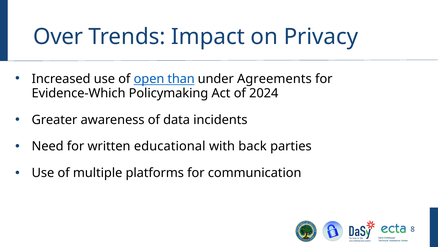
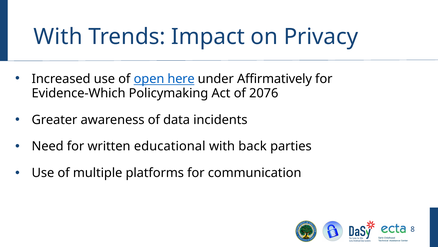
Over: Over -> With (58, 37)
than: than -> here (181, 79)
Agreements: Agreements -> Affirmatively (275, 79)
2024: 2024 -> 2076 (264, 93)
